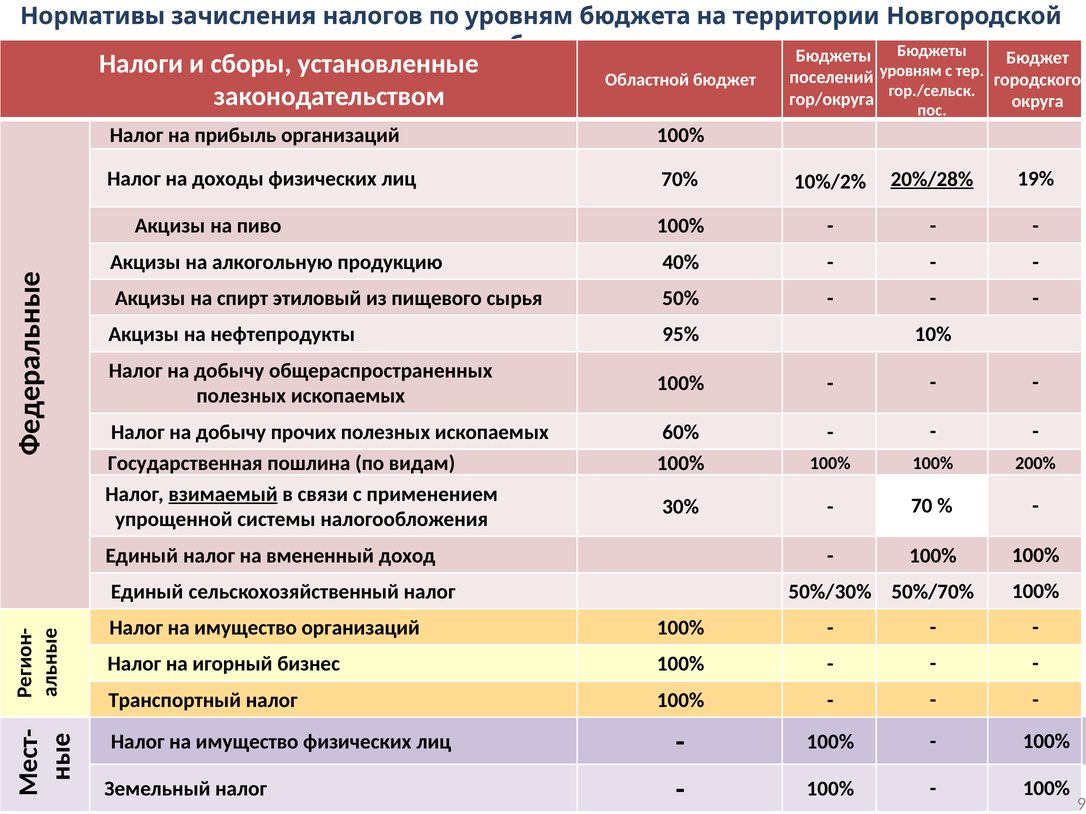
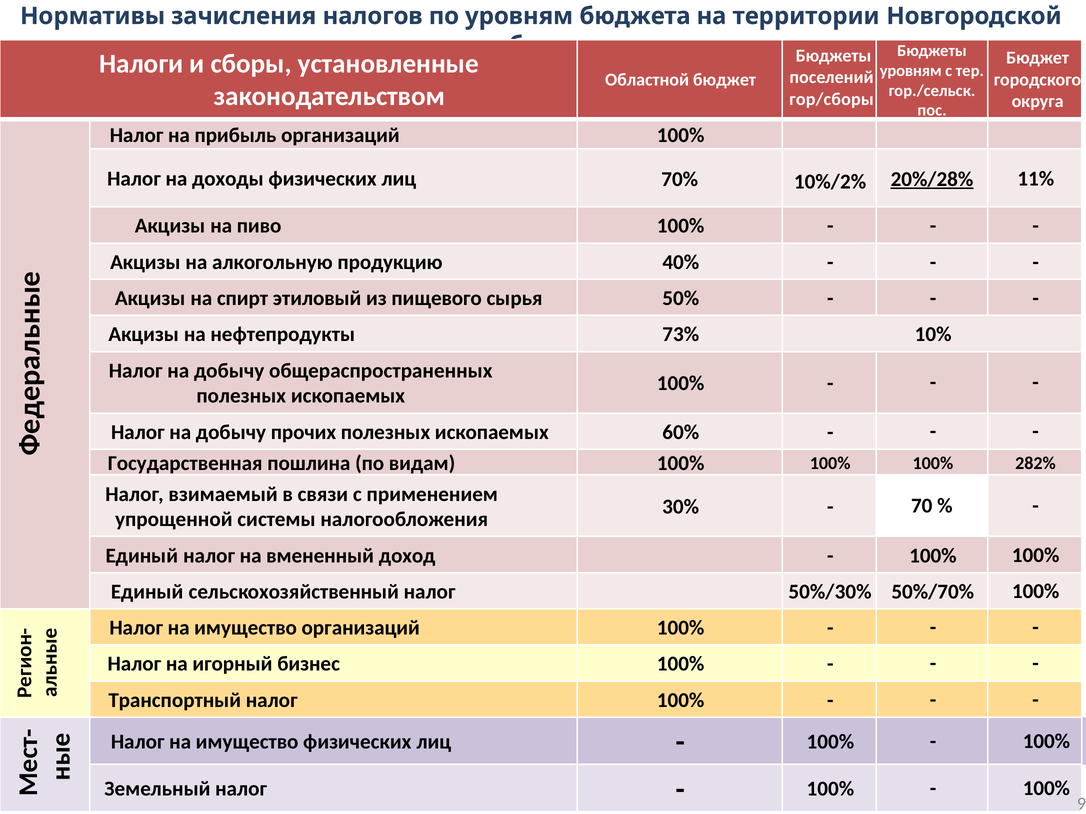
гор/округа: гор/округа -> гор/сборы (832, 99)
19%: 19% -> 11% (1036, 179)
95%: 95% -> 73% (681, 335)
200%: 200% -> 282% (1035, 463)
взимаемый underline: present -> none (223, 494)
